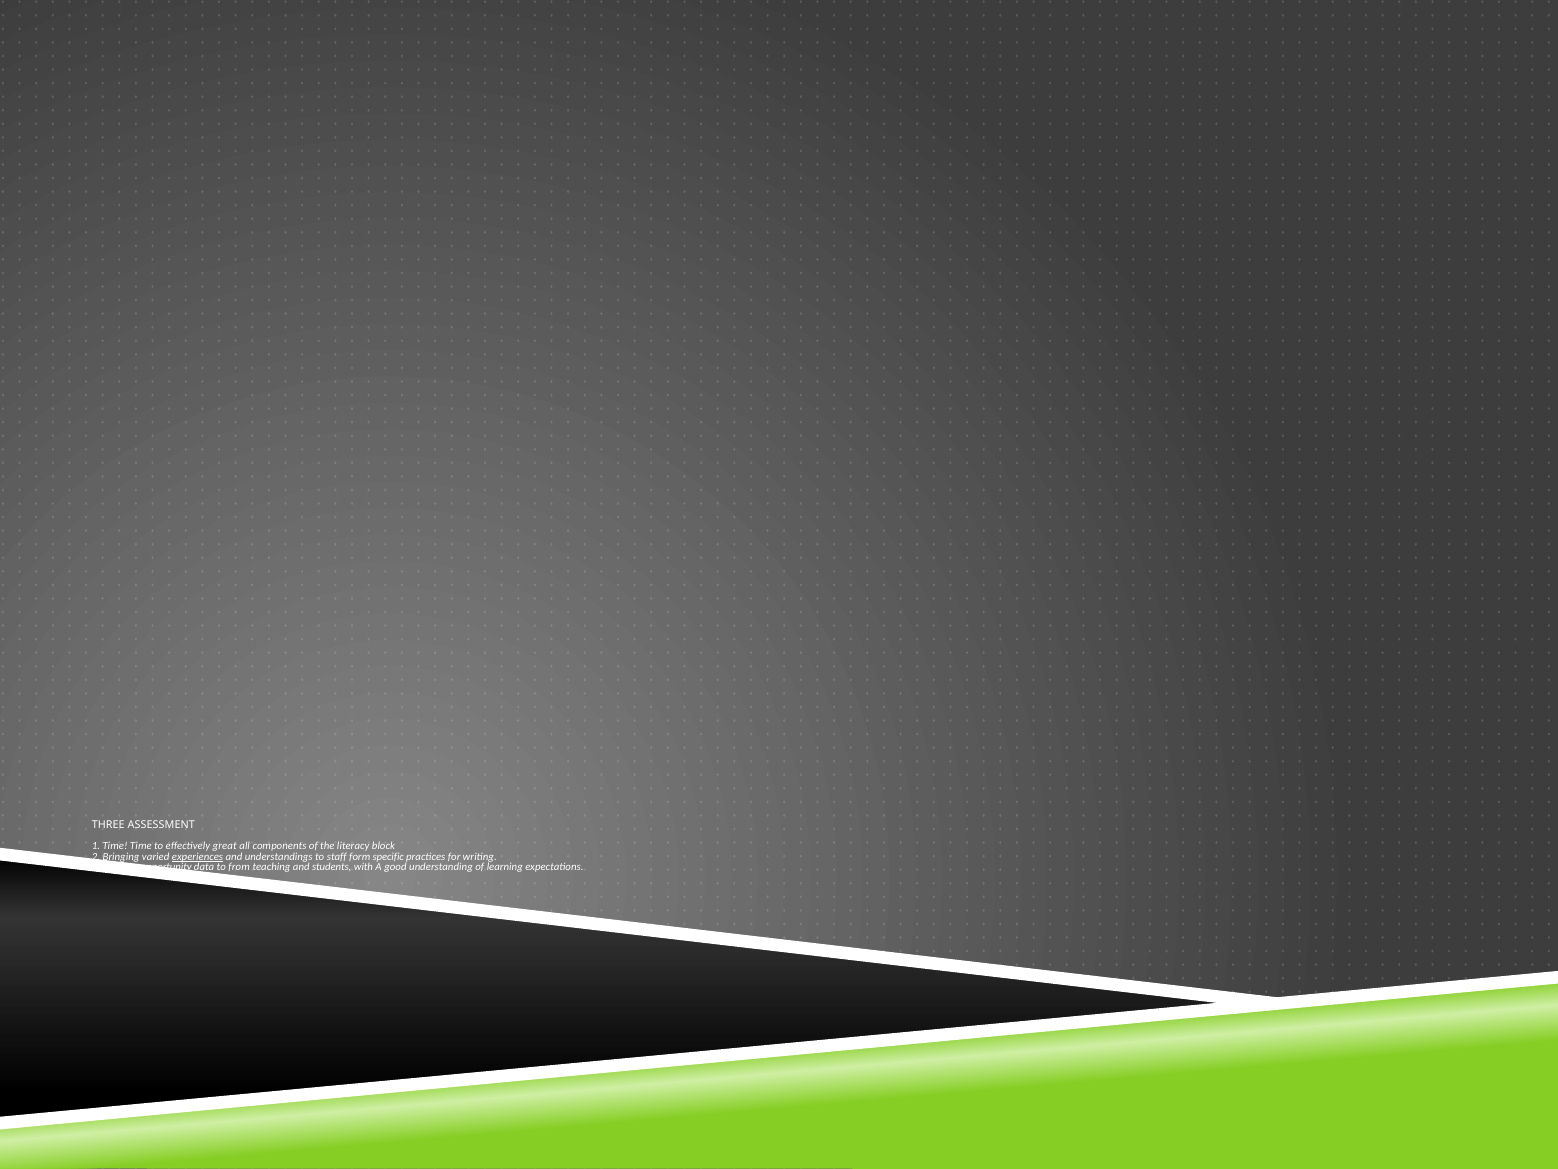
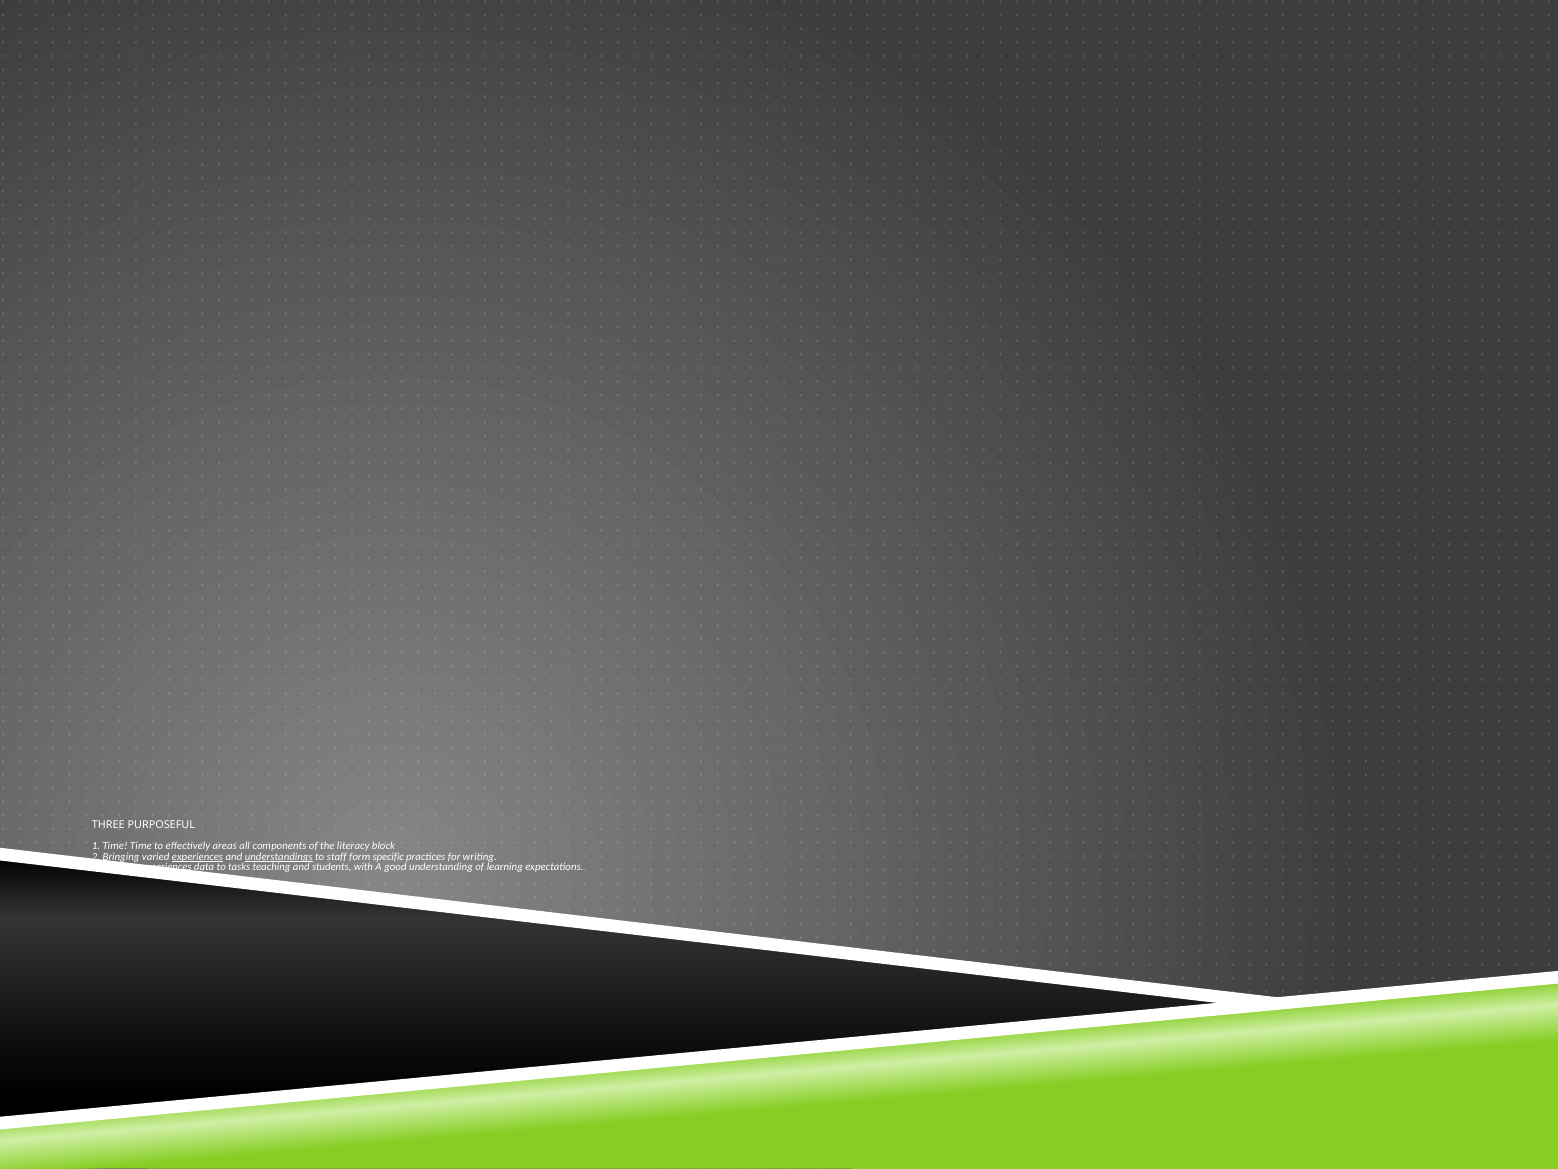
ASSESSMENT: ASSESSMENT -> PURPOSEFUL (161, 825)
great: great -> areas (225, 846)
understandings underline: none -> present (279, 856)
Utilising opportunity: opportunity -> experiences (166, 866)
from: from -> tasks (239, 866)
